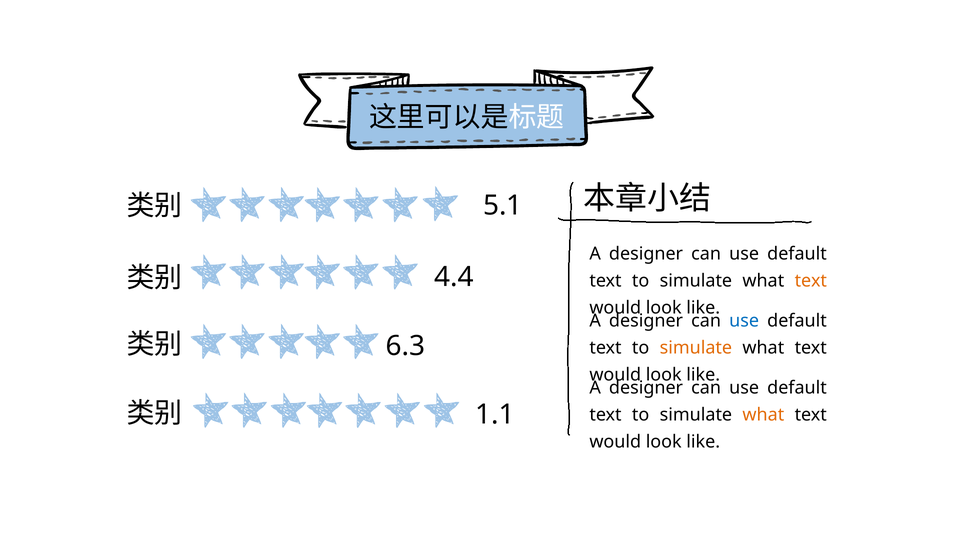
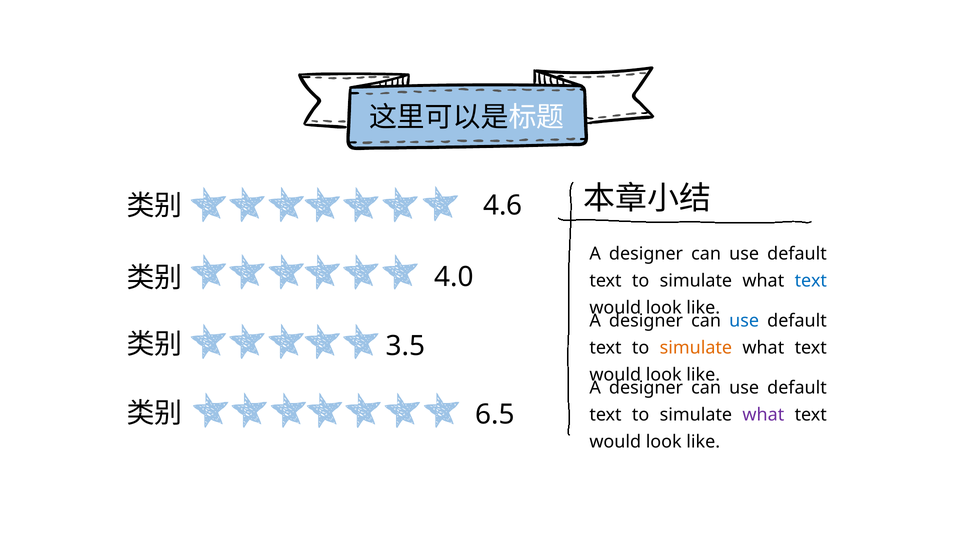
5.1: 5.1 -> 4.6 (503, 205)
4.4: 4.4 -> 4.0 (454, 277)
text colour: orange -> blue (811, 281)
6.3: 6.3 -> 3.5 (405, 346)
1.1: 1.1 -> 6.5 (495, 414)
what colour: orange -> purple (763, 415)
